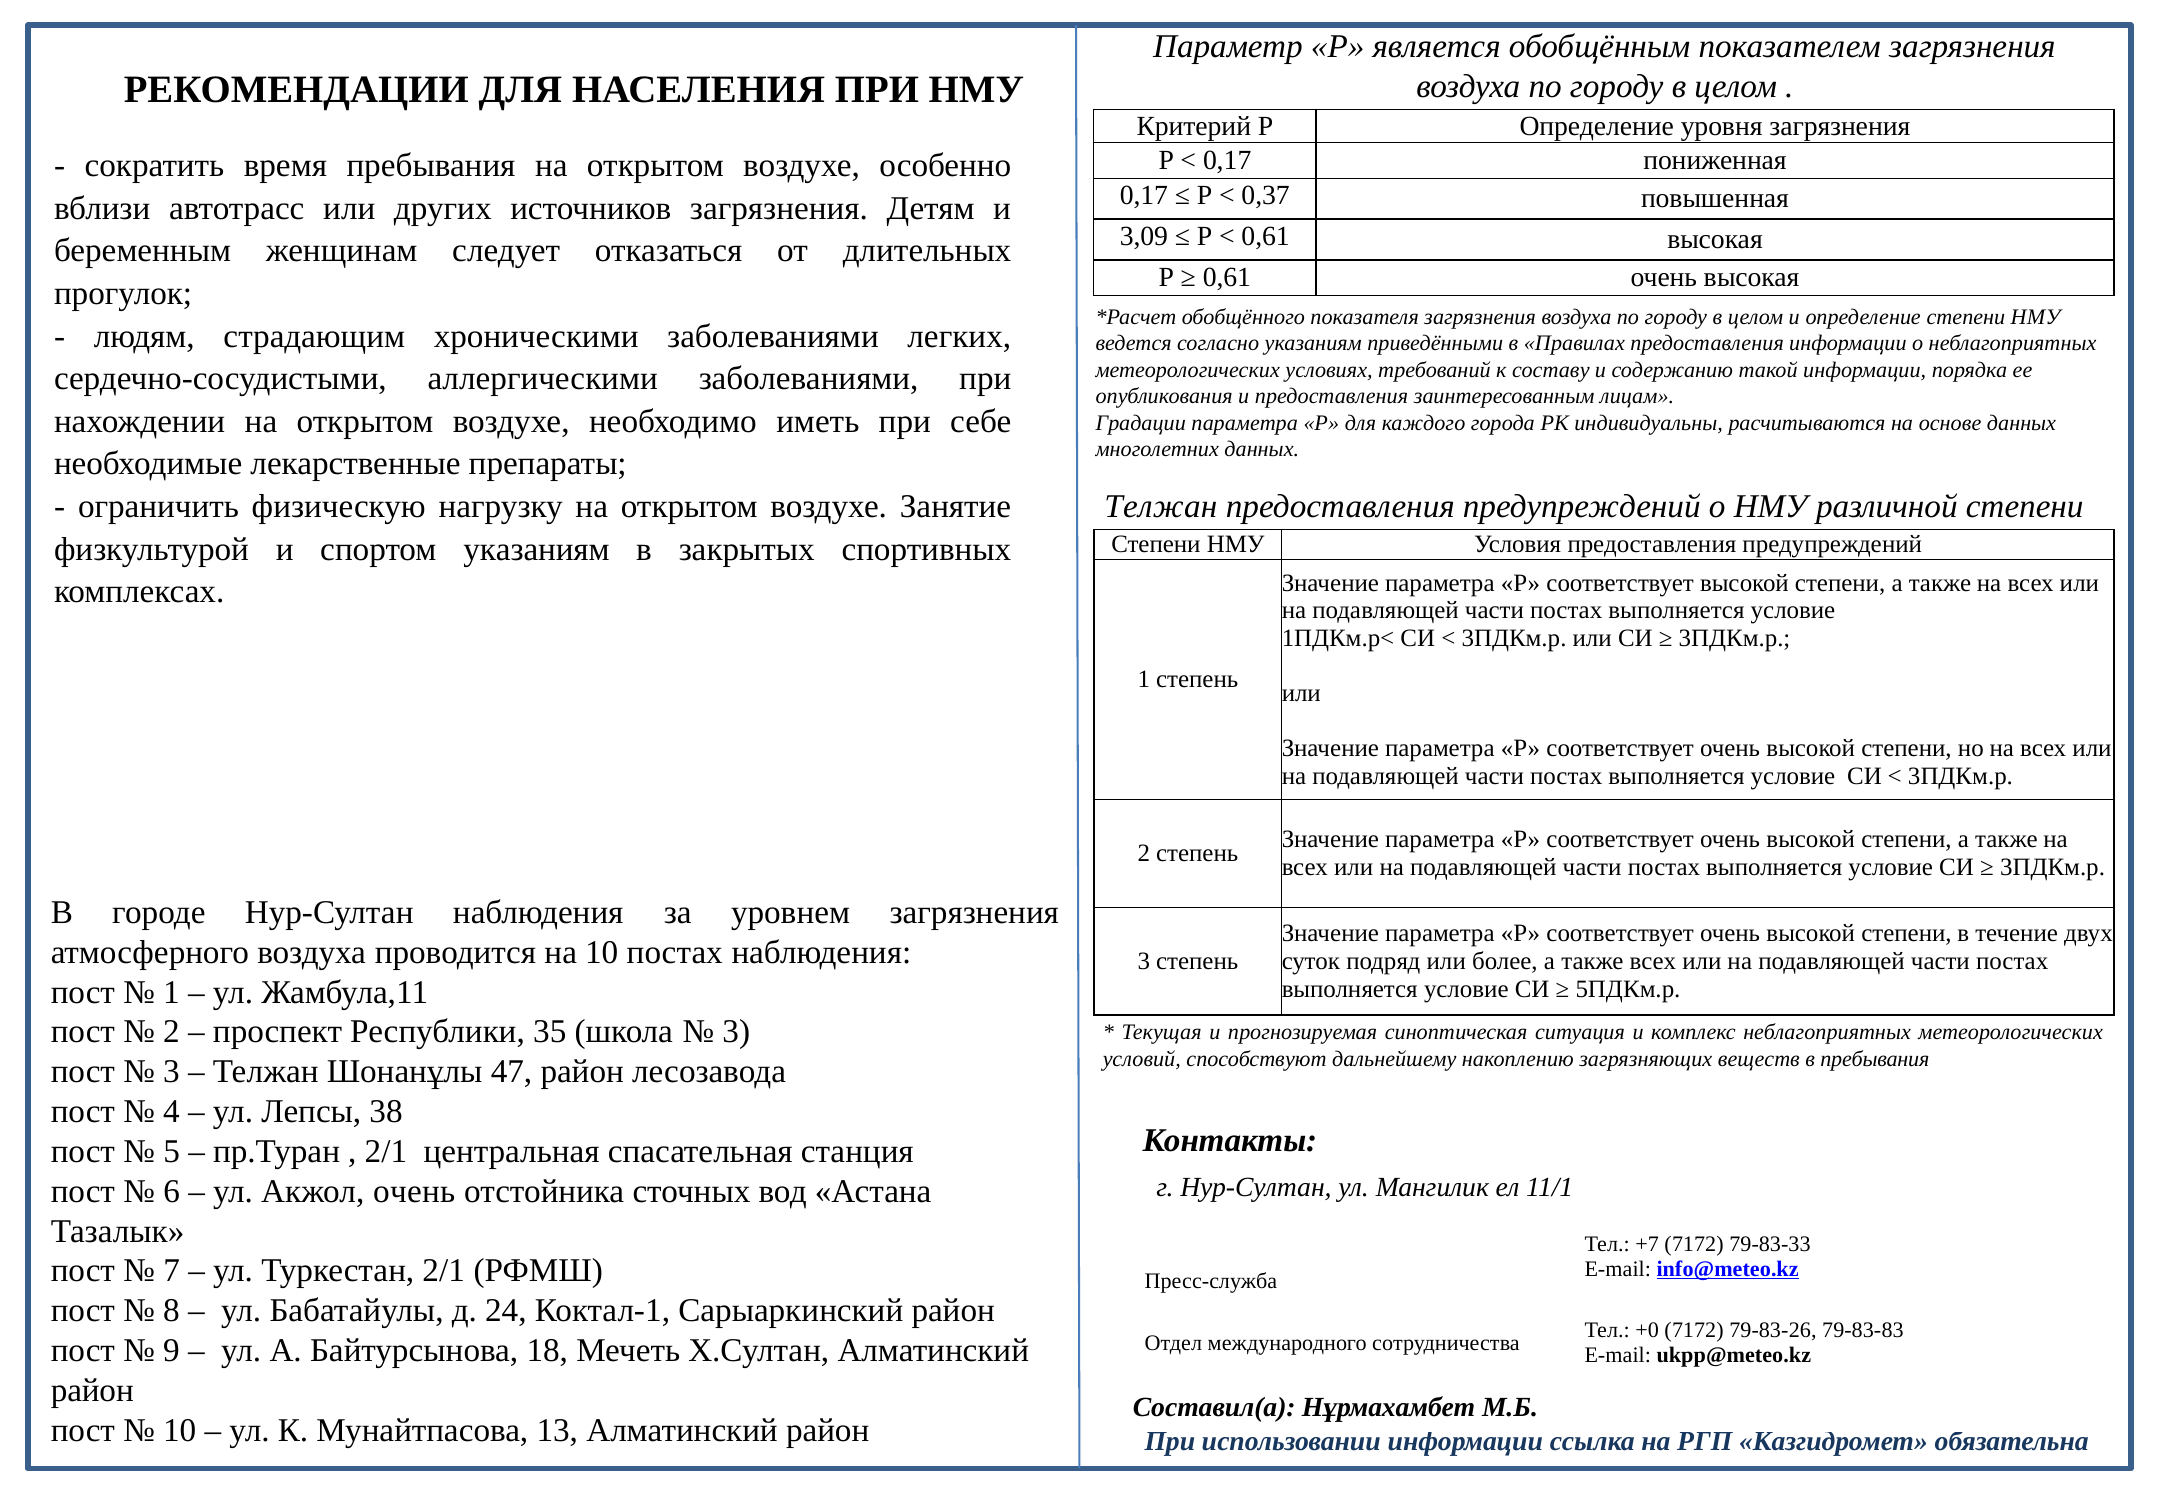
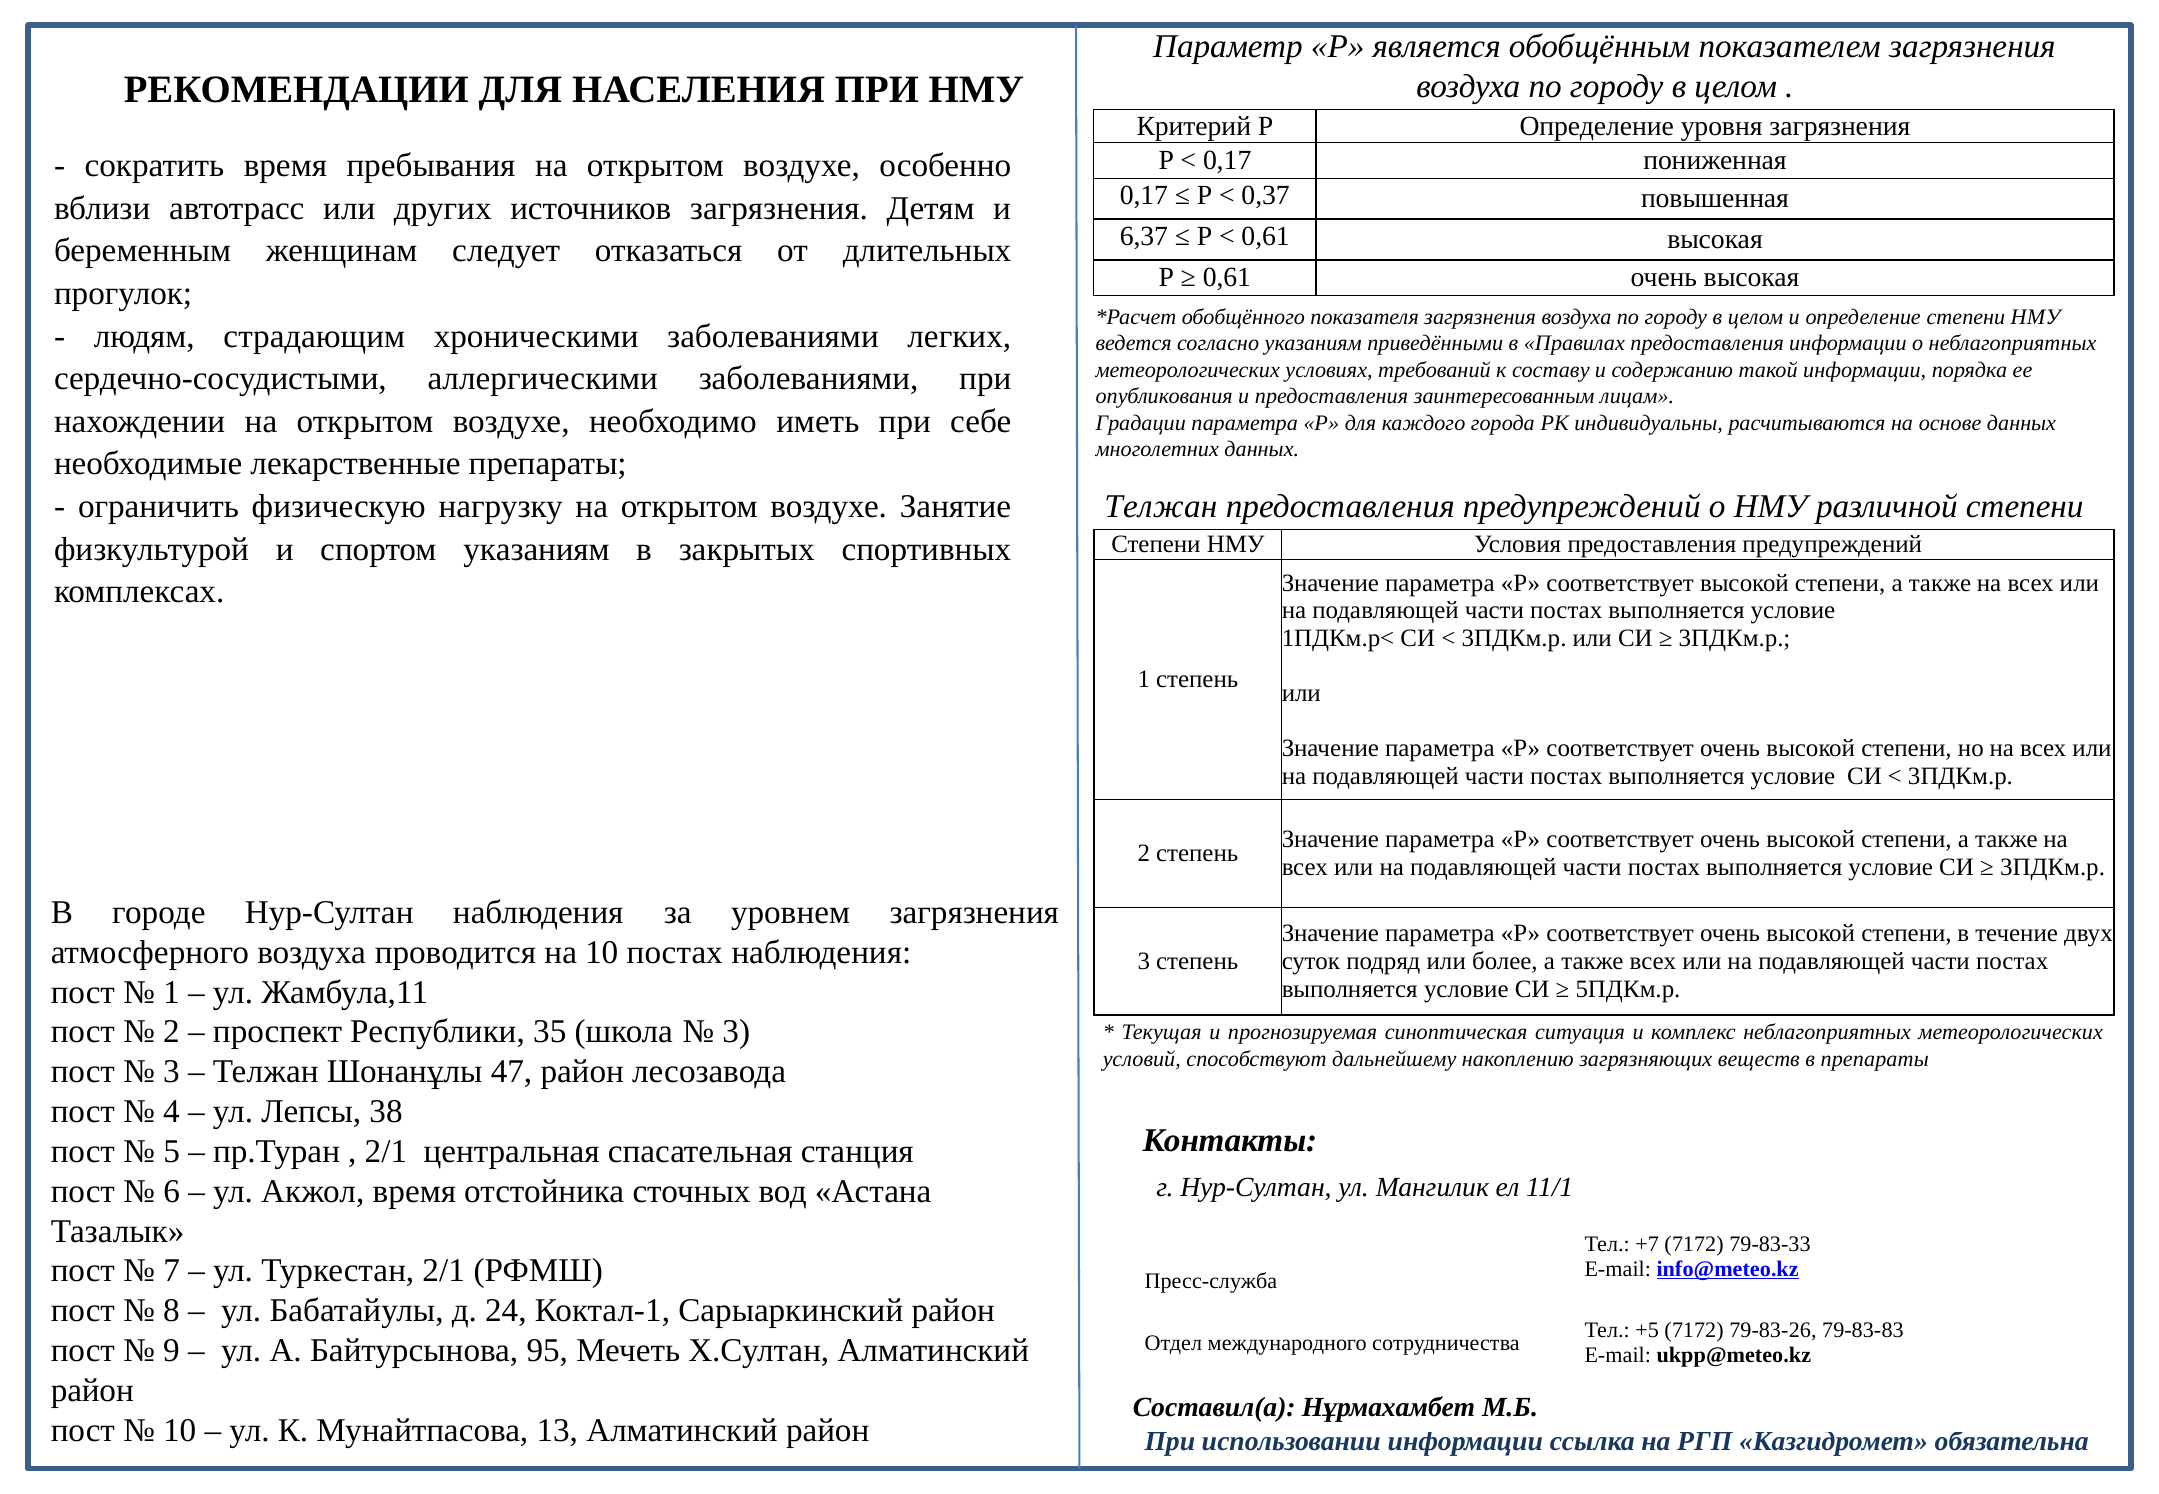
3,09: 3,09 -> 6,37 (1144, 237)
в пребывания: пребывания -> препараты (1875, 1060)
Акжол очень: очень -> время (414, 1192)
+0: +0 -> +5 (1647, 1331)
18: 18 -> 95 (547, 1351)
